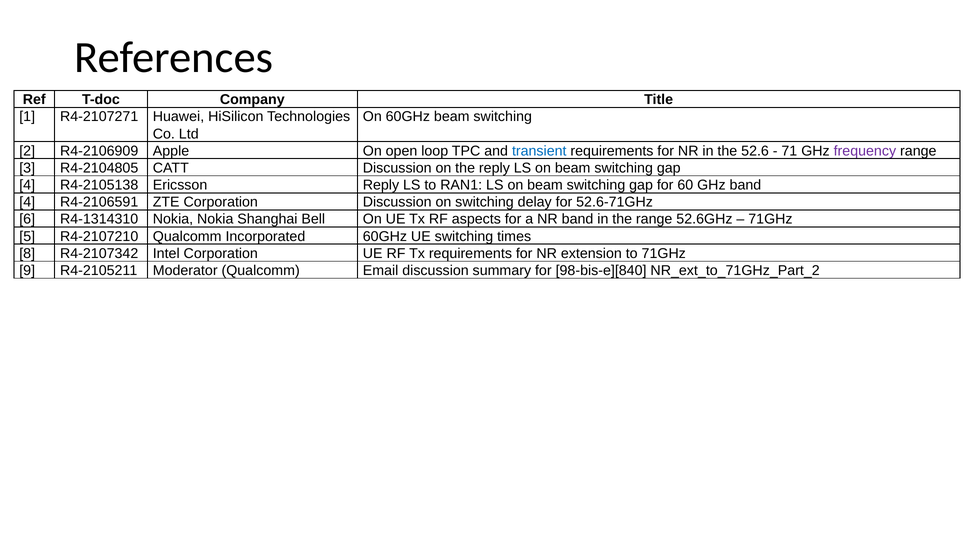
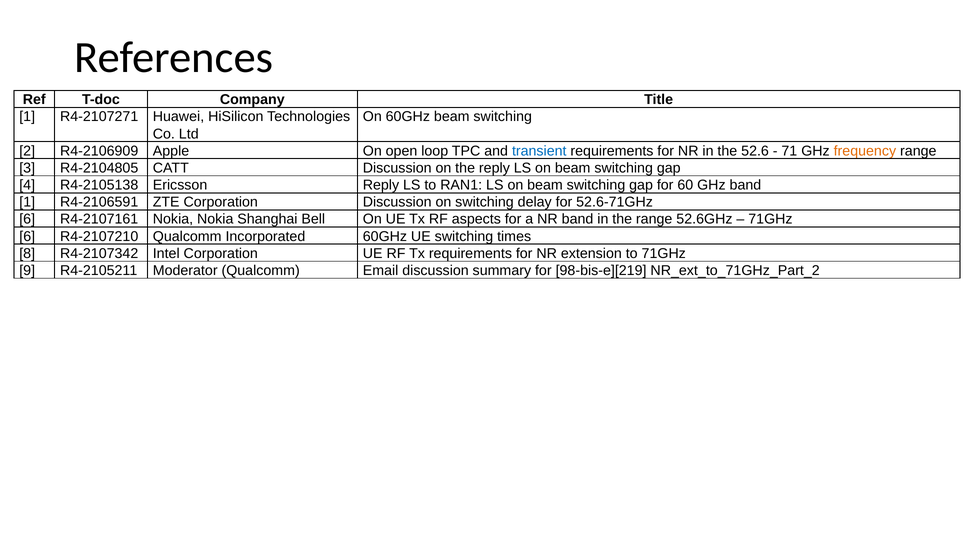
frequency colour: purple -> orange (865, 151)
4: 4 -> 1 (27, 202)
R4-1314310: R4-1314310 -> R4-2107161 (99, 219)
5: 5 -> 6 (27, 236)
98-bis-e][840: 98-bis-e][840 -> 98-bis-e][219 (601, 270)
